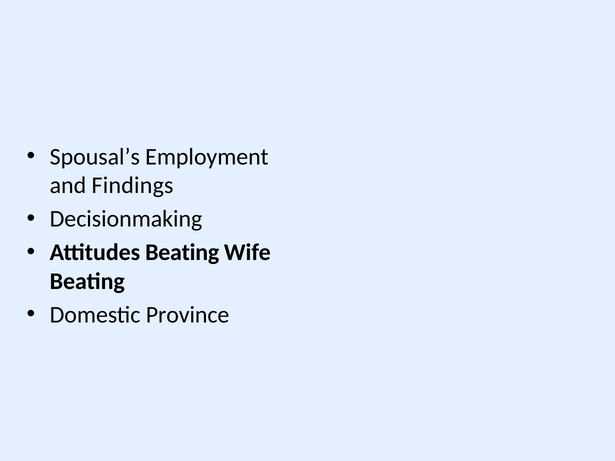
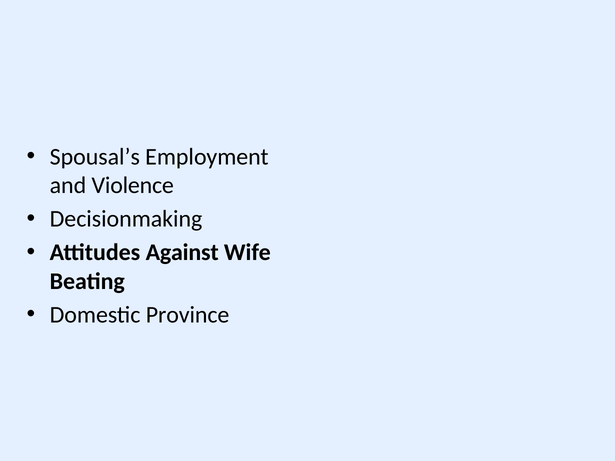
Findings: Findings -> Violence (133, 186)
Attitudes Beating: Beating -> Against (182, 253)
